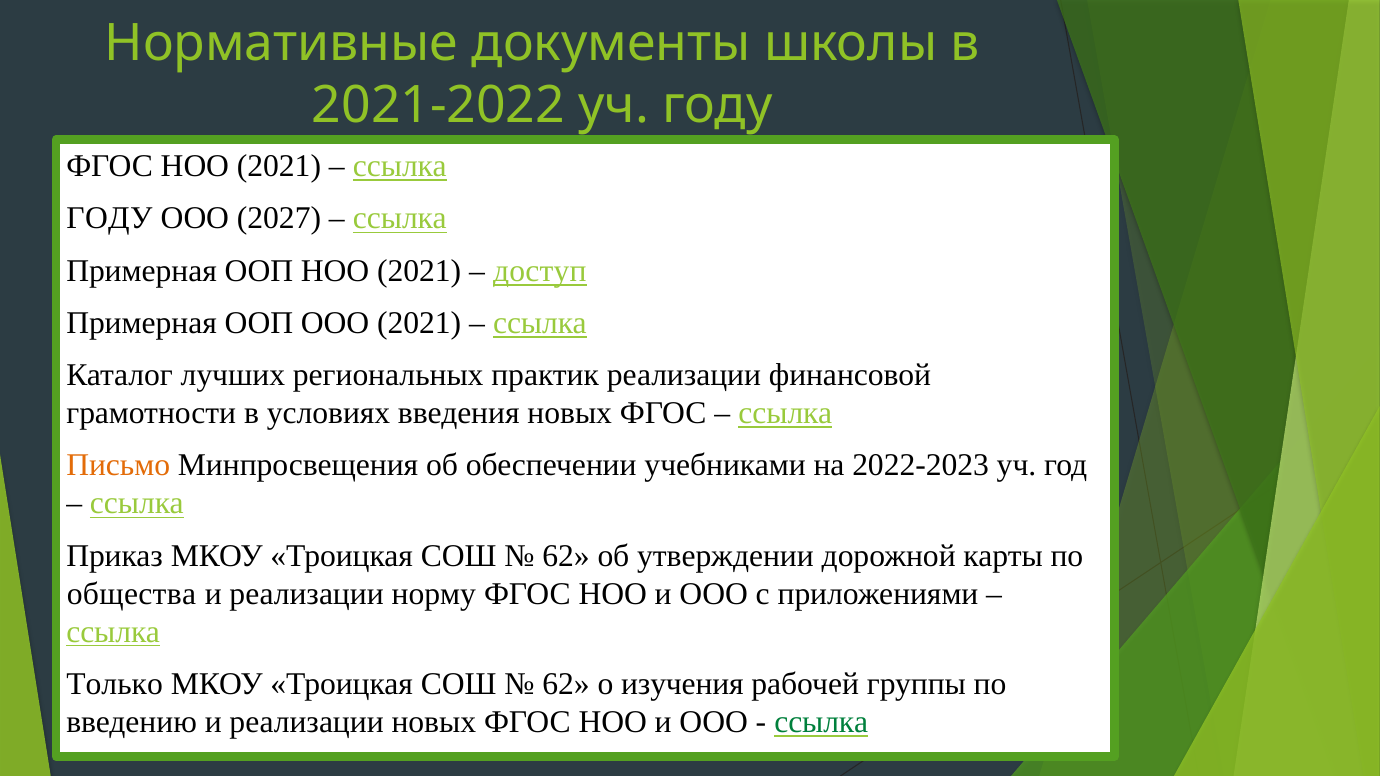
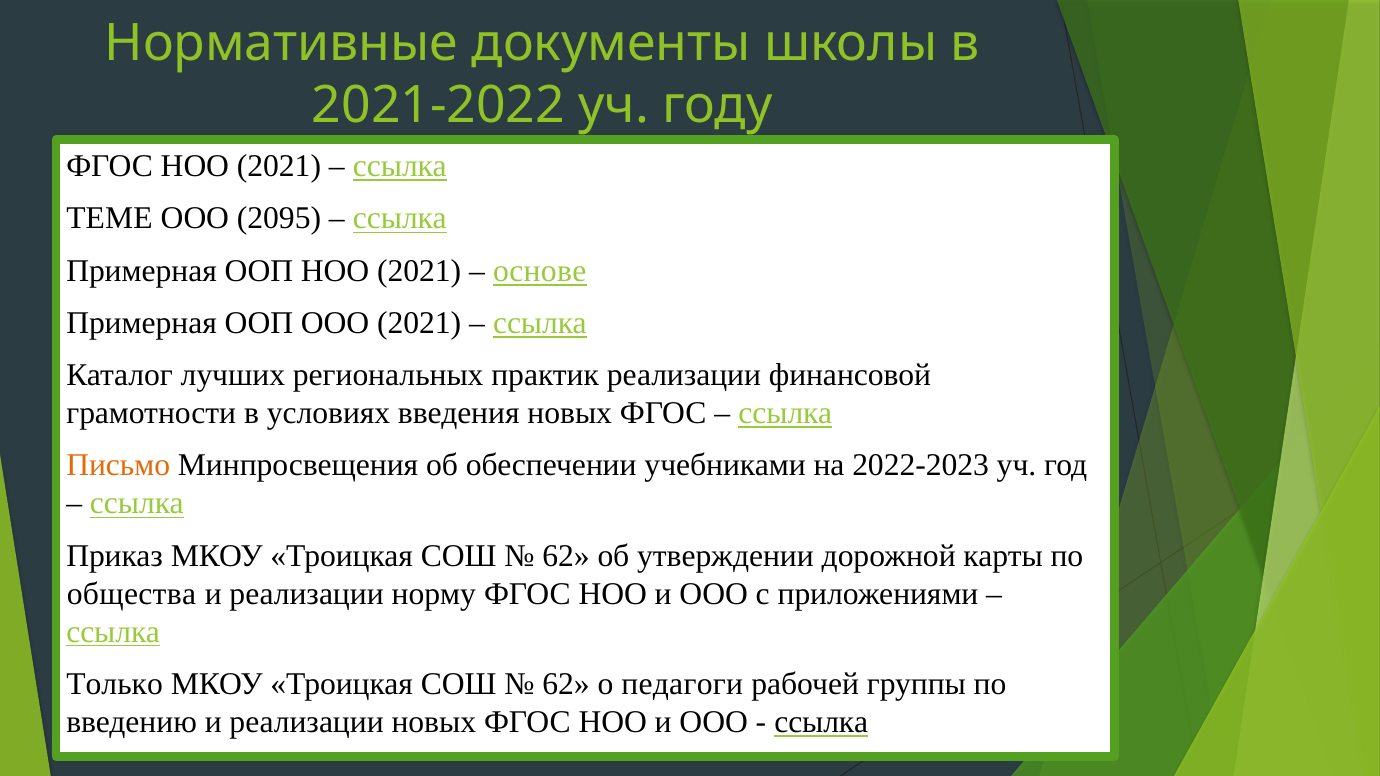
ГОДУ: ГОДУ -> ТЕМЕ (110, 218)
2027: 2027 -> 2095 (279, 218)
доступ: доступ -> основе (540, 271)
изучения: изучения -> педагоги (682, 684)
ссылка colour: green -> black (821, 722)
